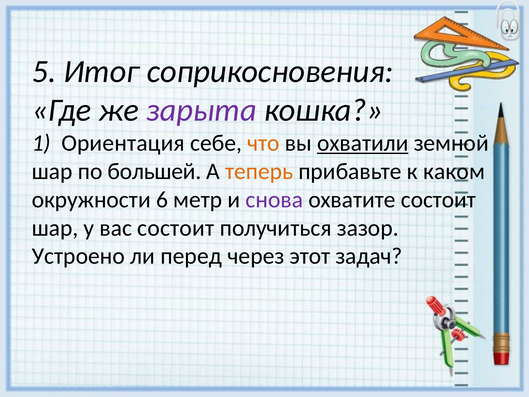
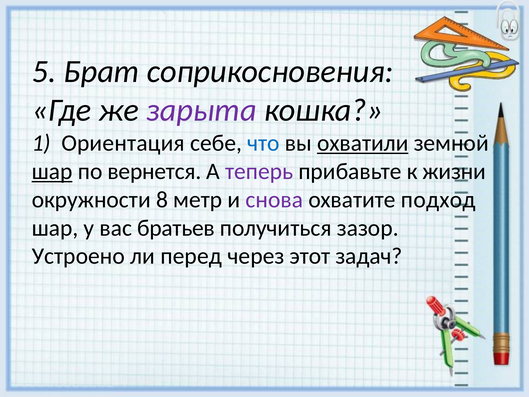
Итог: Итог -> Брат (102, 71)
что colour: orange -> blue (263, 143)
шар underline: none -> present (52, 171)
большей: большей -> вернется (154, 171)
теперь colour: orange -> purple (259, 171)
каком: каком -> жизни (454, 171)
6: 6 -> 8 (162, 200)
охватите состоит: состоит -> подход (438, 200)
вас состоит: состоит -> братьев (176, 228)
